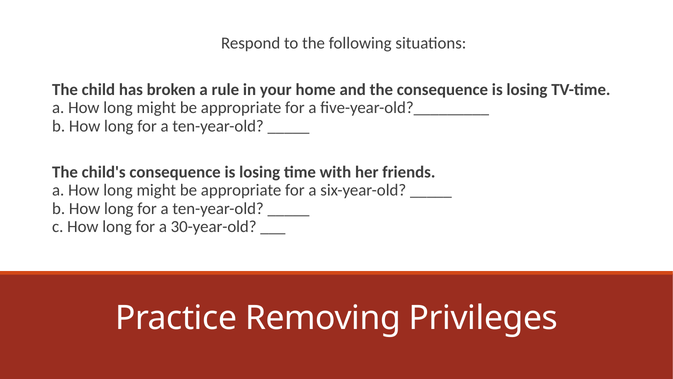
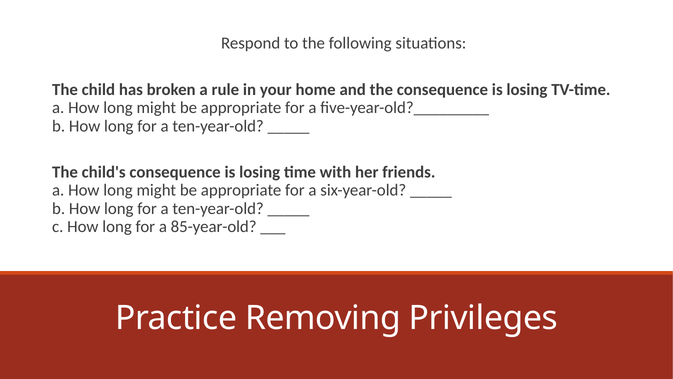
30-year-old: 30-year-old -> 85-year-old (214, 226)
